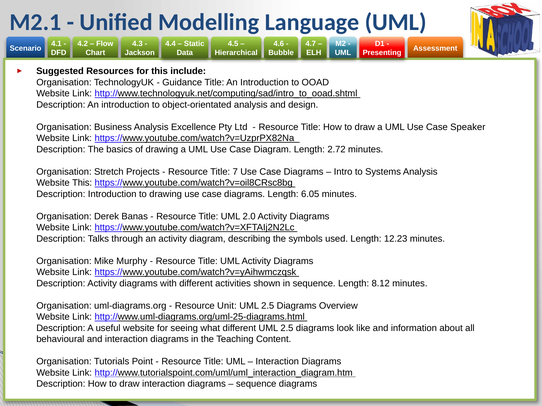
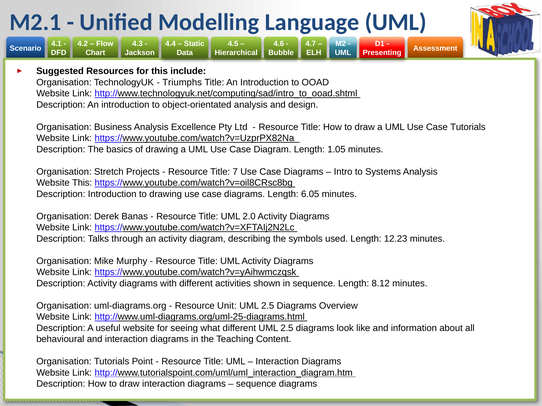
Guidance: Guidance -> Triumphs (182, 82)
Case Speaker: Speaker -> Tutorials (468, 127)
2.72: 2.72 -> 1.05 (336, 150)
